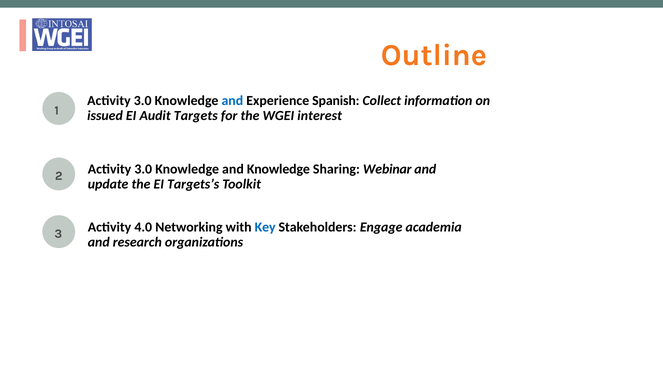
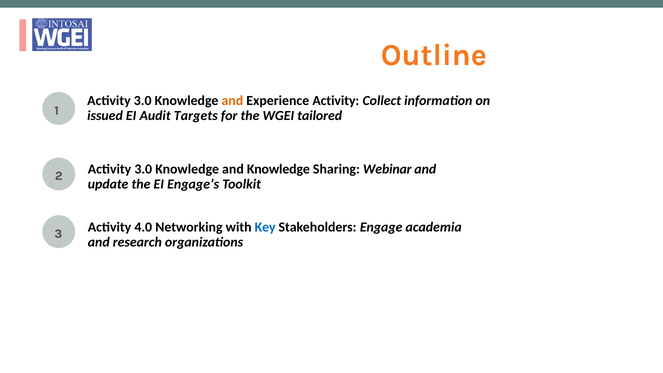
and colour: blue -> orange (232, 101)
Experience Spanish: Spanish -> Activity (336, 101)
interest: interest -> tailored (320, 115)
Targets’s: Targets’s -> Engage’s (193, 184)
